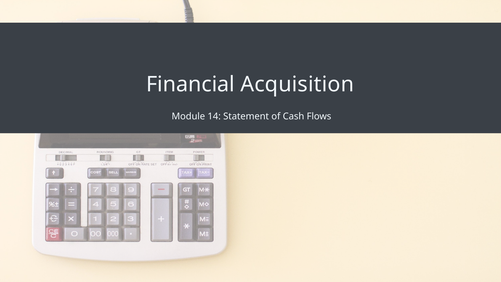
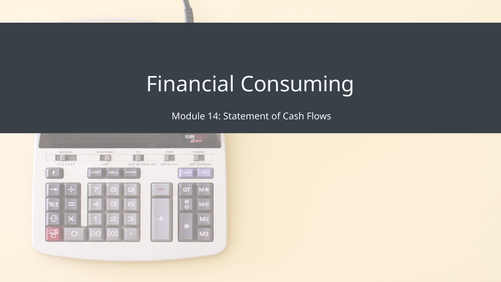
Acquisition: Acquisition -> Consuming (297, 84)
